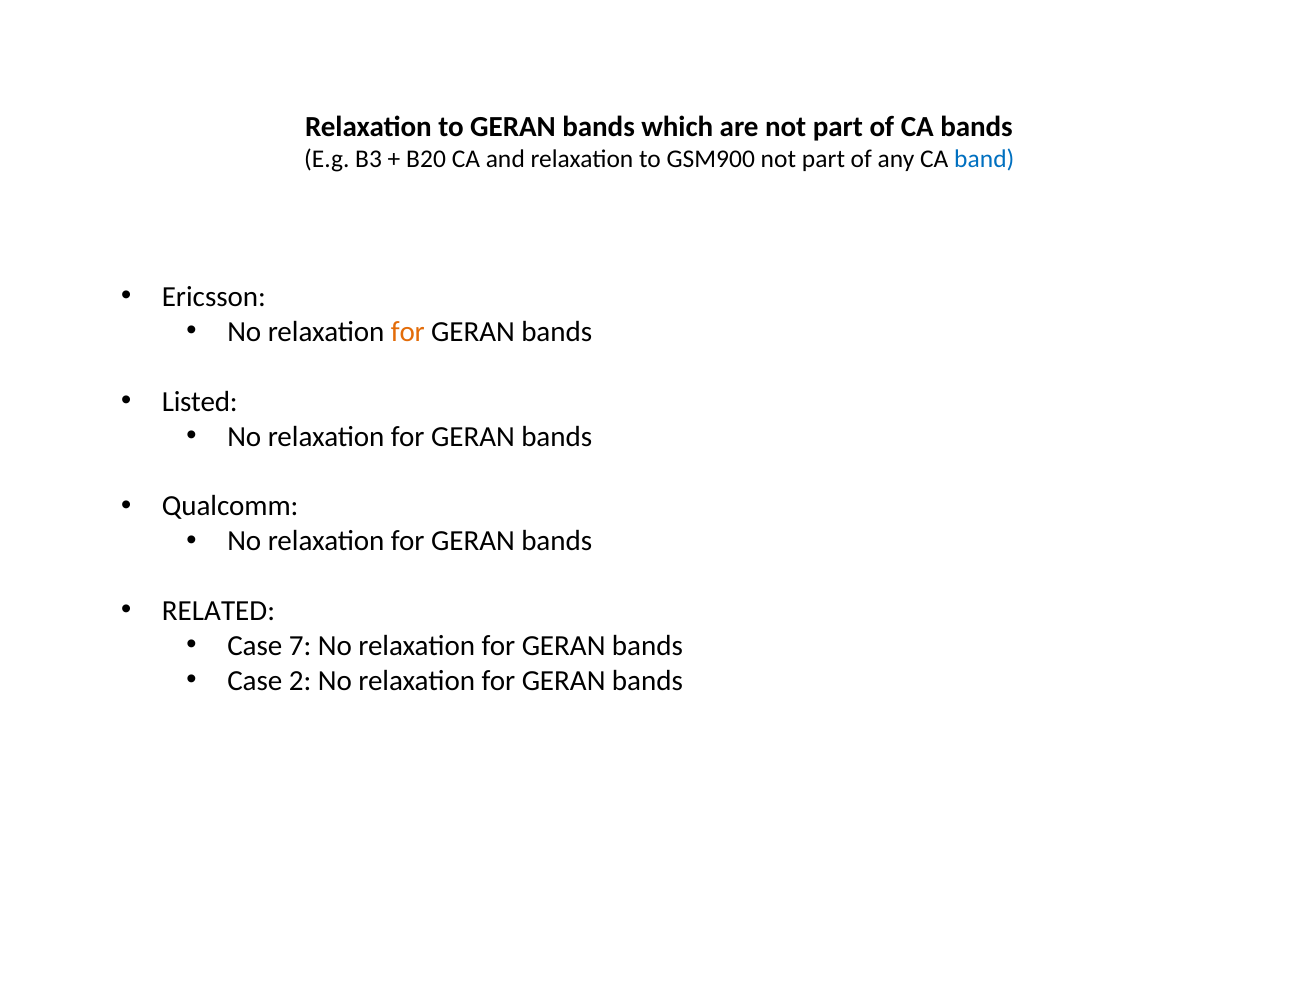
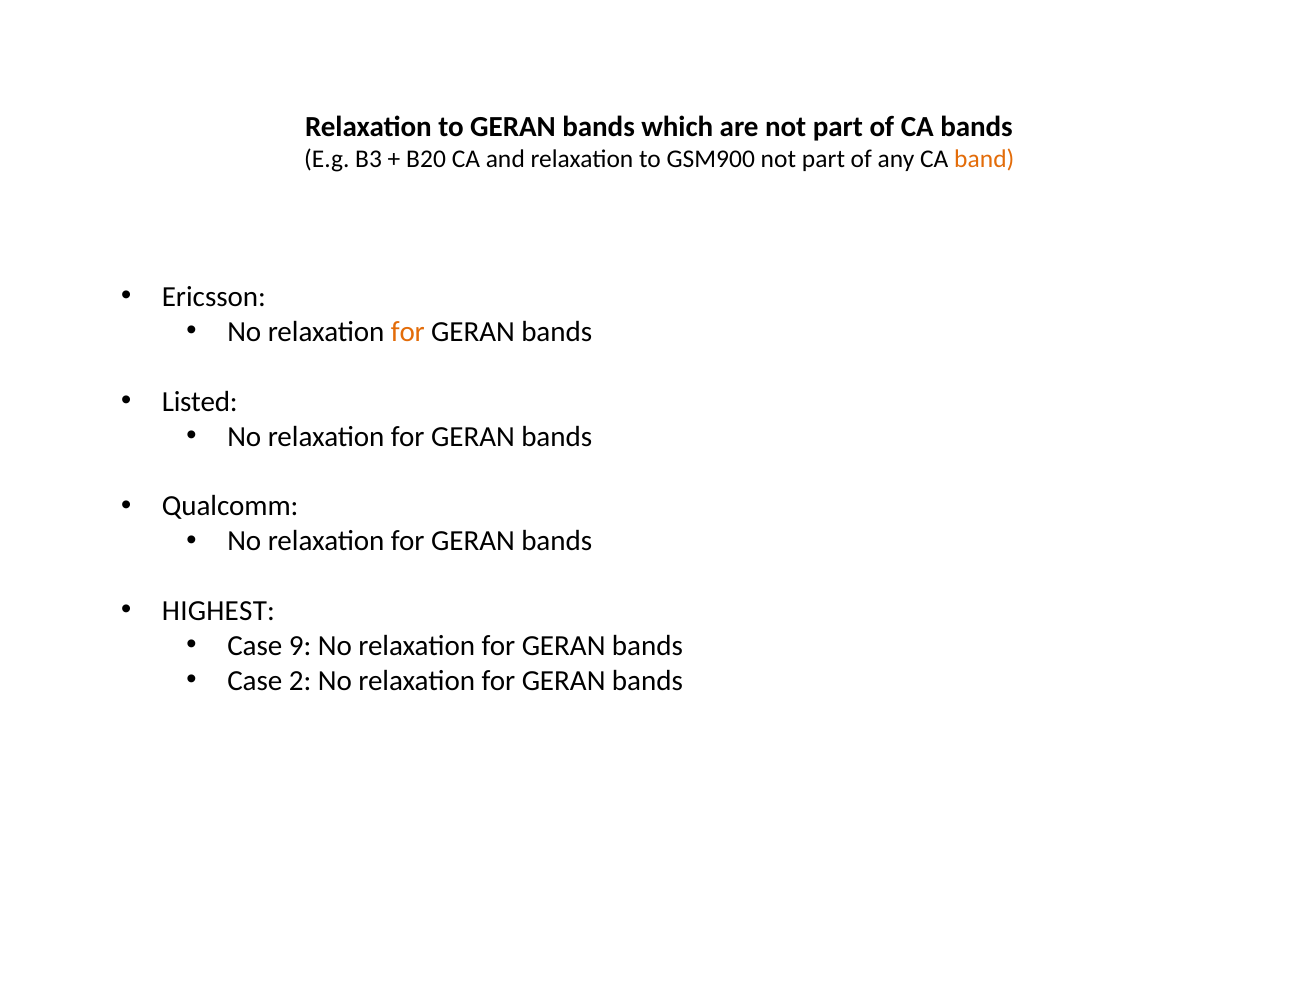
band colour: blue -> orange (984, 159)
RELATED: RELATED -> HIGHEST (218, 611)
7: 7 -> 9 (300, 646)
